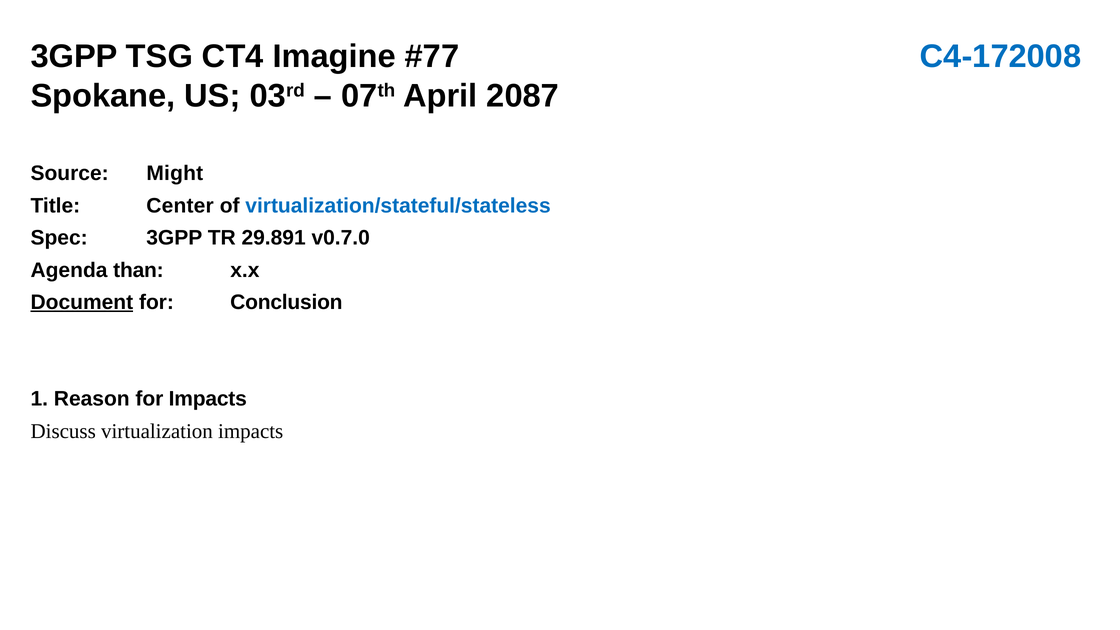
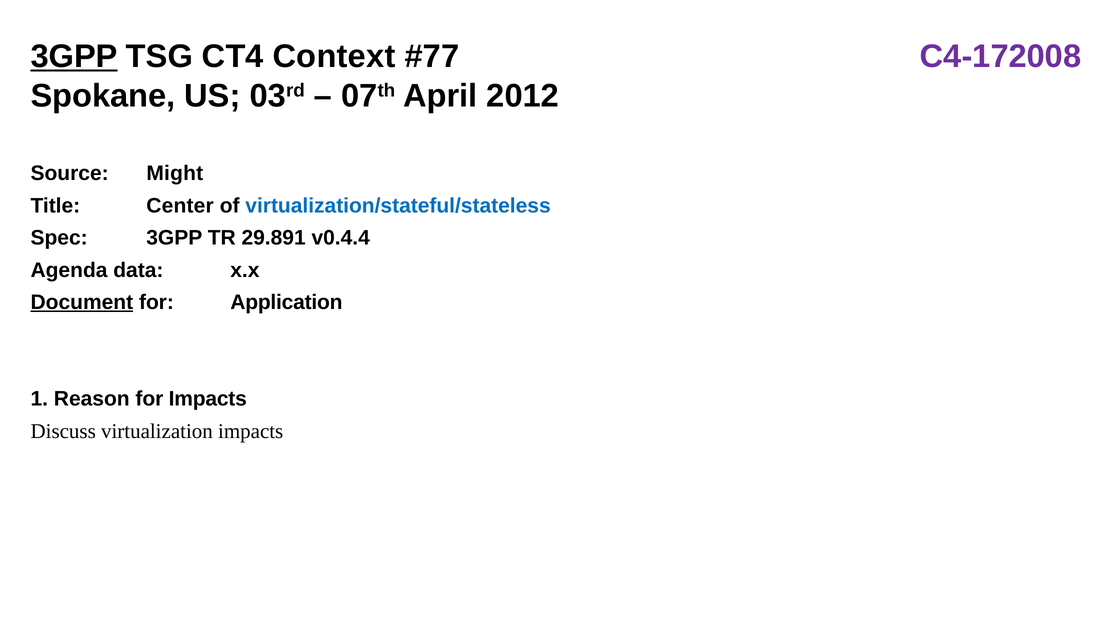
3GPP underline: none -> present (74, 57)
Imagine: Imagine -> Context (334, 57)
C4-172008 colour: blue -> purple (1001, 57)
2087: 2087 -> 2012 (523, 96)
v0.7.0: v0.7.0 -> v0.4.4 (341, 238)
than: than -> data (138, 270)
Conclusion: Conclusion -> Application (286, 302)
